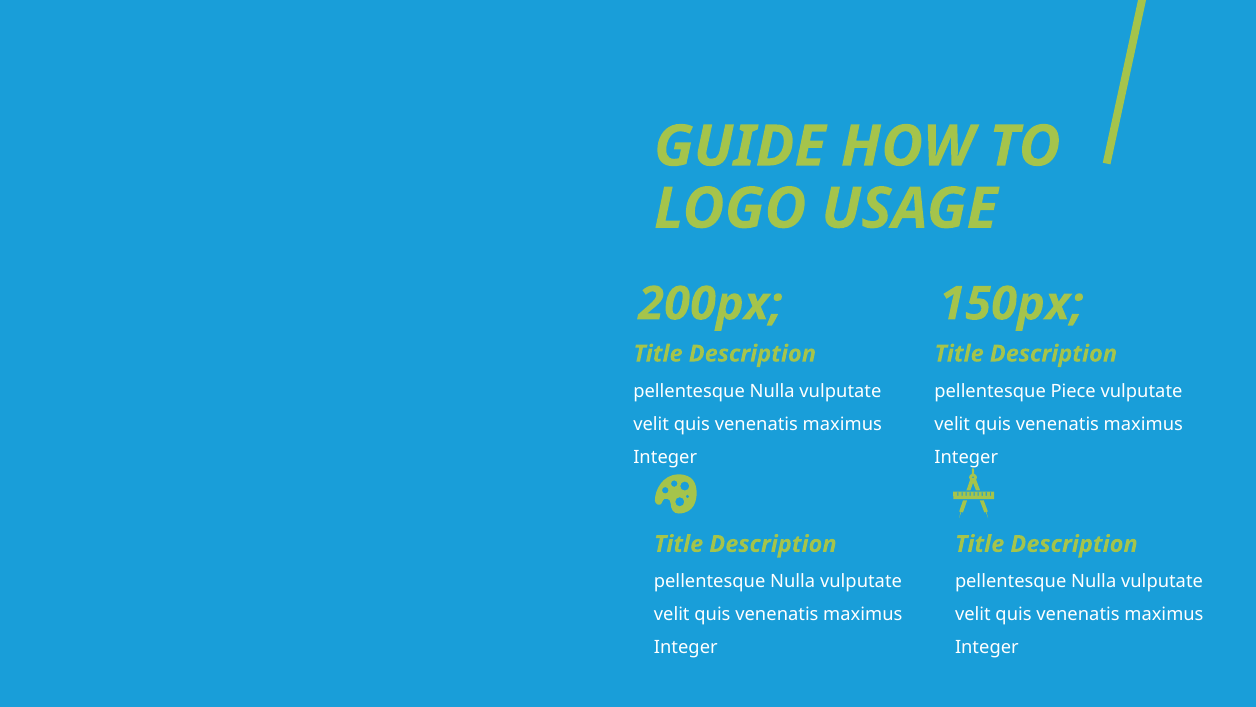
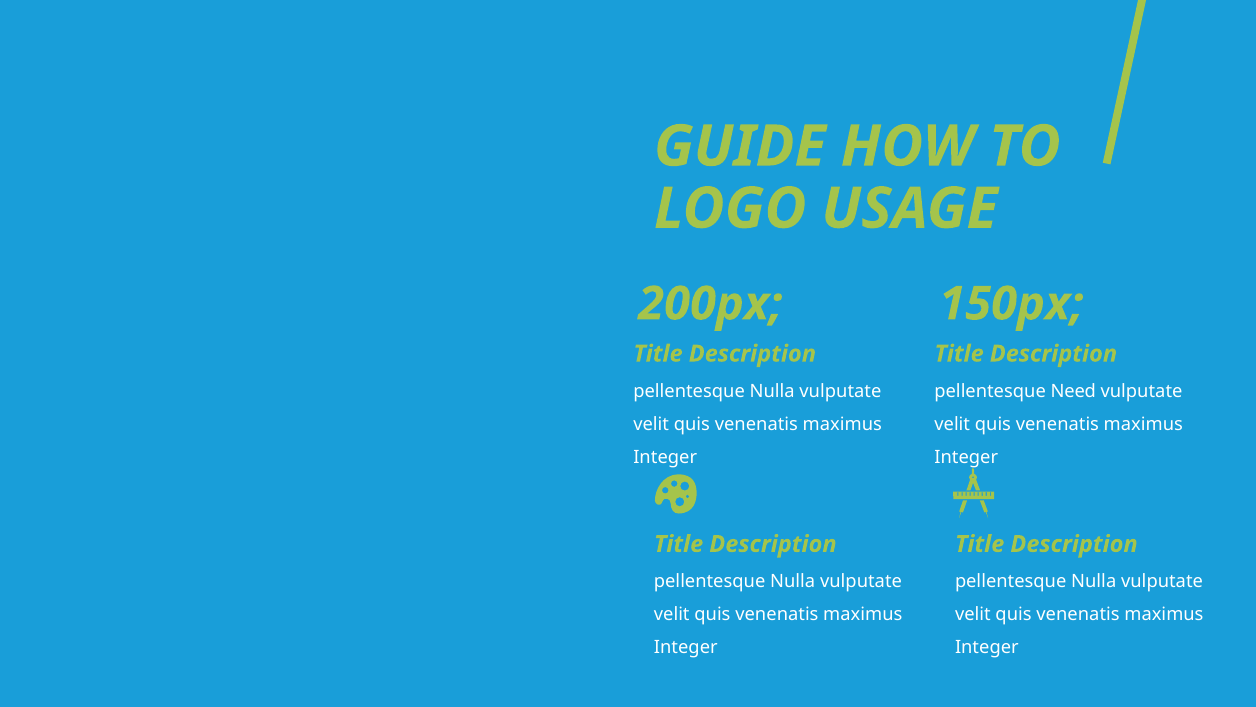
Piece: Piece -> Need (1073, 391)
